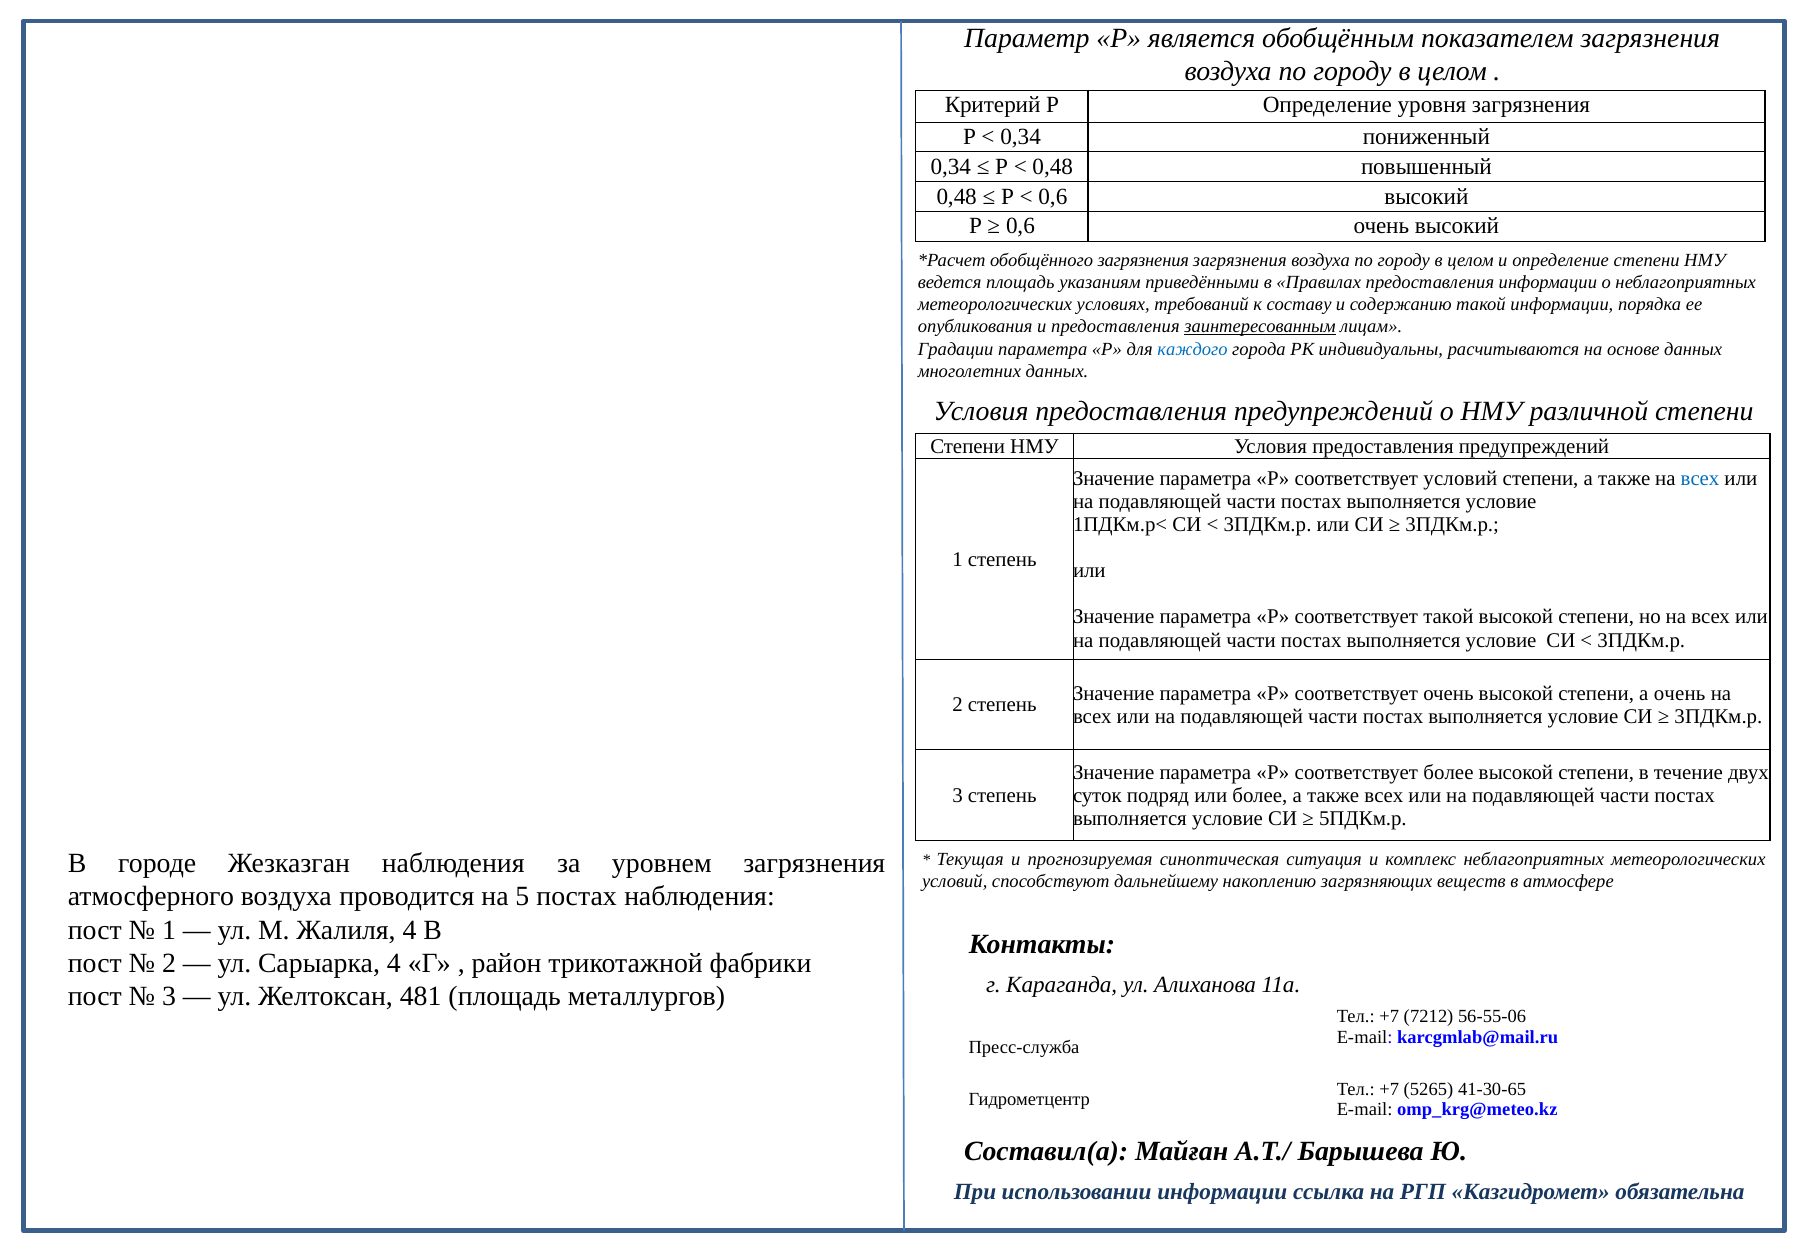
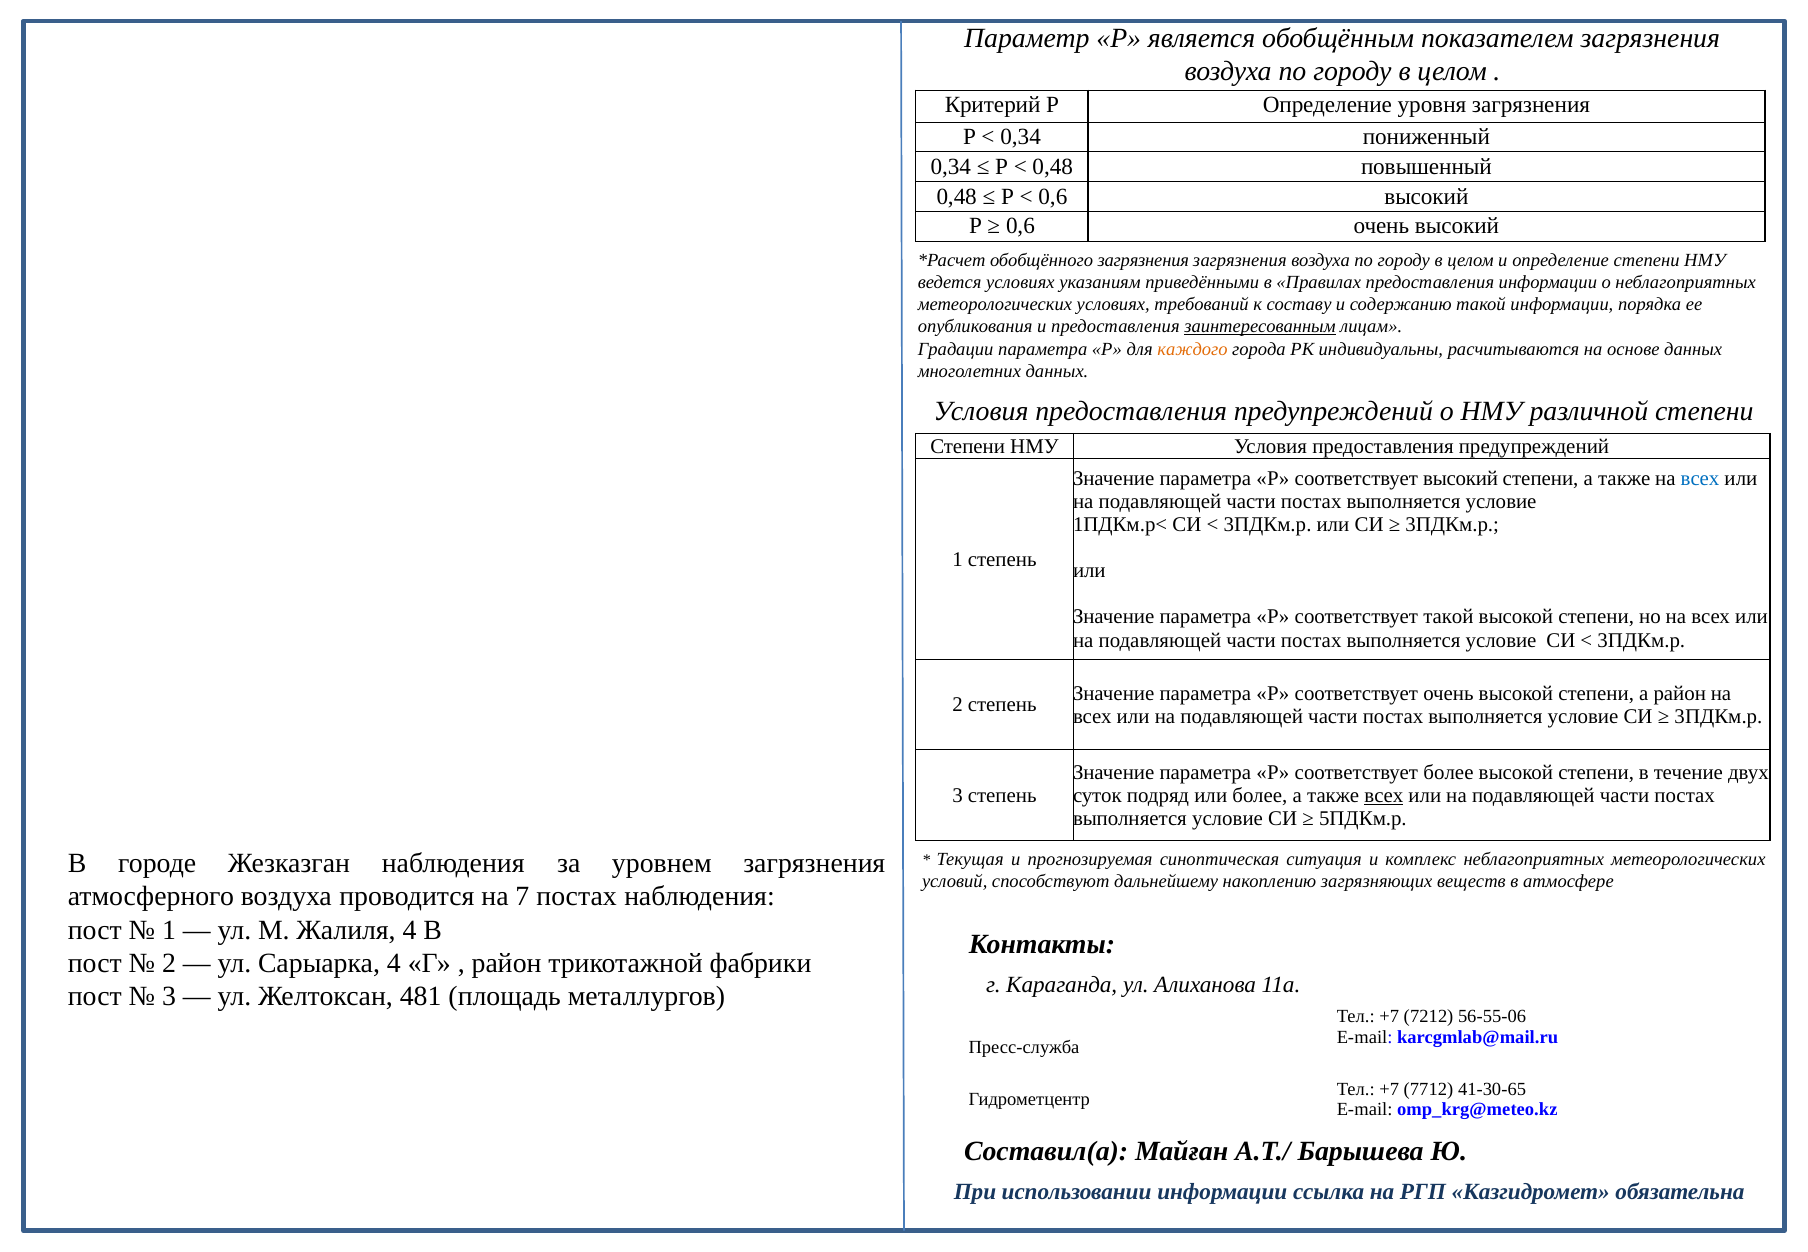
ведется площадь: площадь -> условиях (1020, 282)
каждого colour: blue -> orange (1193, 349)
соответствует условий: условий -> высокий (1461, 478)
а очень: очень -> район (1680, 693)
всех underline: none -> present (1384, 795)
5: 5 -> 7 (522, 896)
5265: 5265 -> 7712 (1429, 1089)
